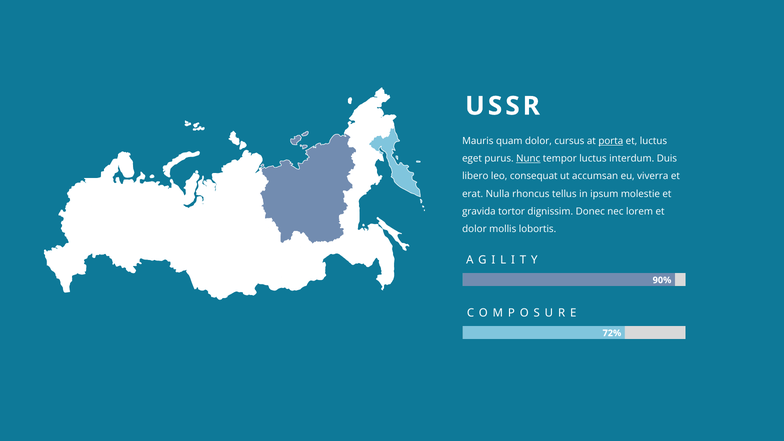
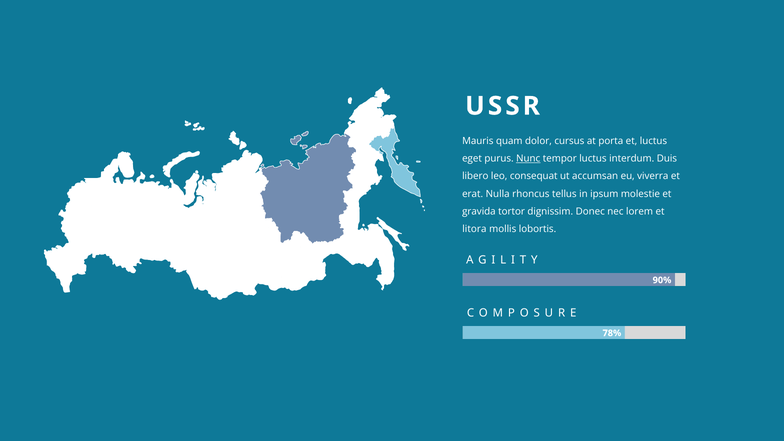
porta underline: present -> none (611, 141)
dolor: dolor -> litora (474, 229)
72%: 72% -> 78% (612, 333)
